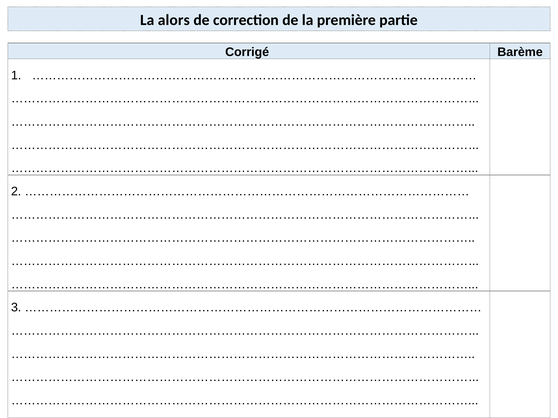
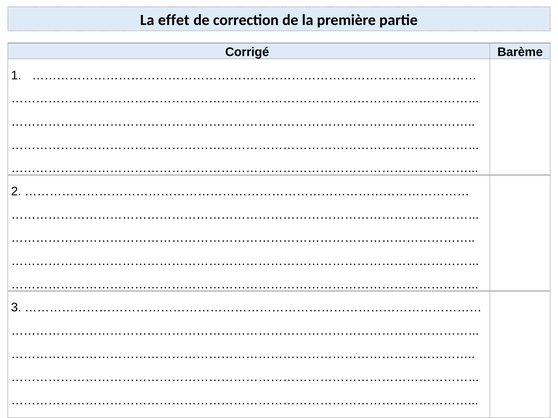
alors: alors -> effet (174, 20)
